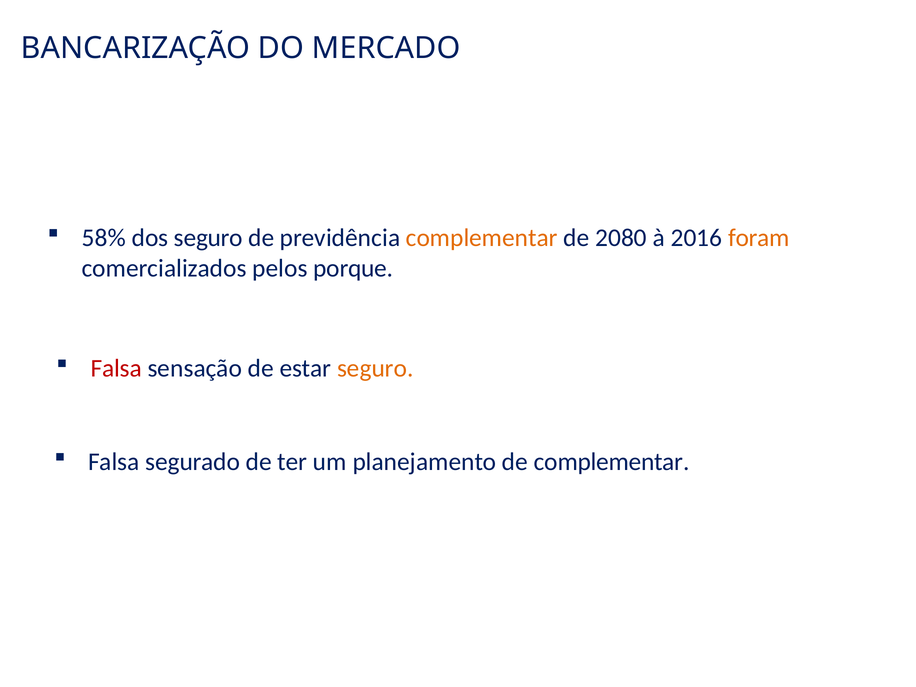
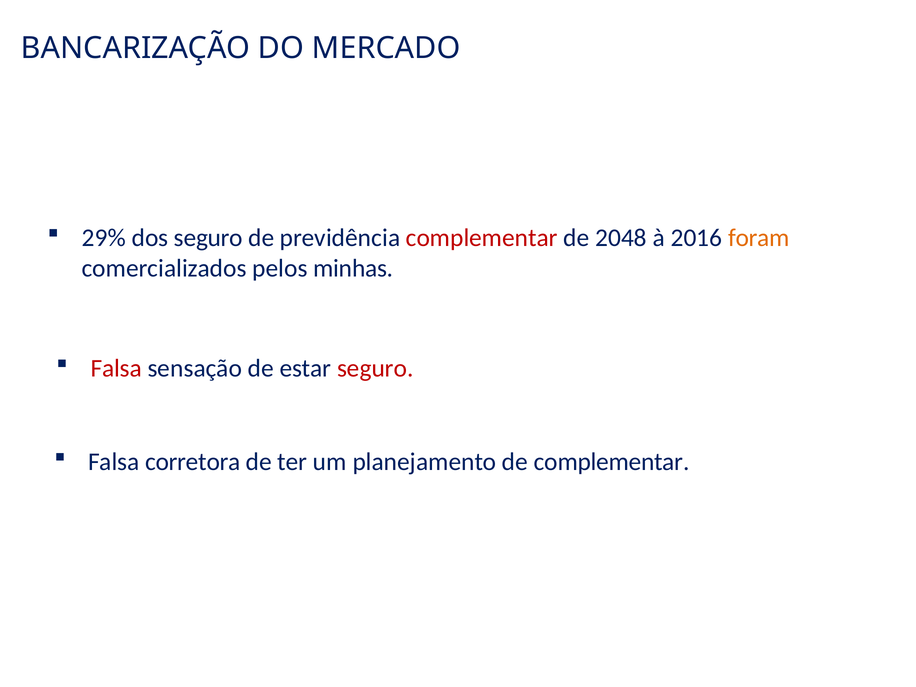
58%: 58% -> 29% (104, 238)
complementar colour: orange -> red (482, 238)
2080: 2080 -> 2048 (621, 238)
porque: porque -> minhas (353, 269)
seguro colour: orange -> red (375, 368)
segurado: segurado -> corretora (193, 462)
